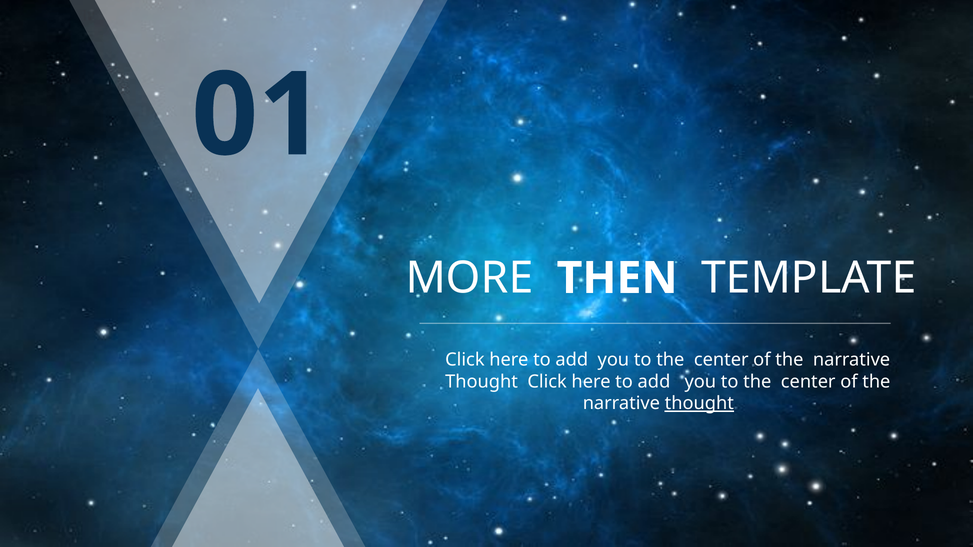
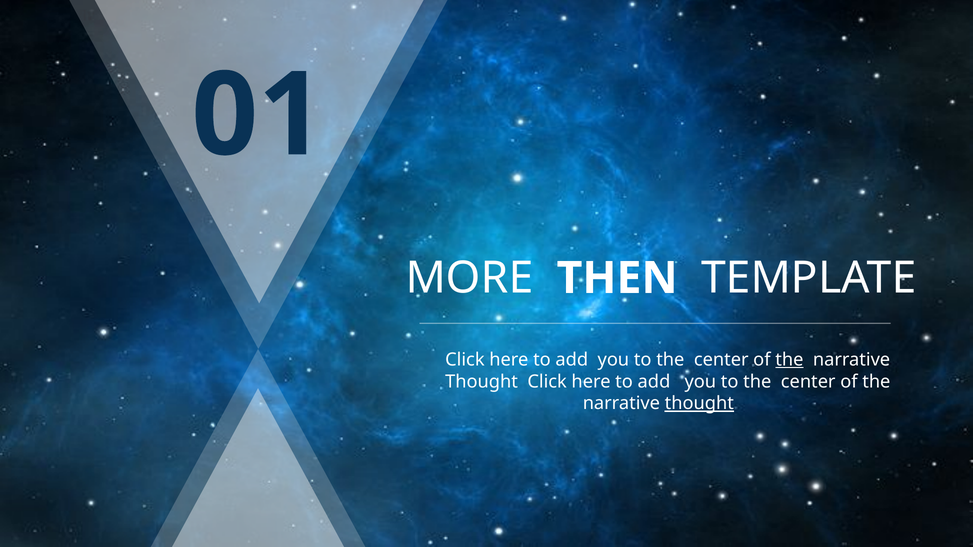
the underline: none -> present (789, 360)
